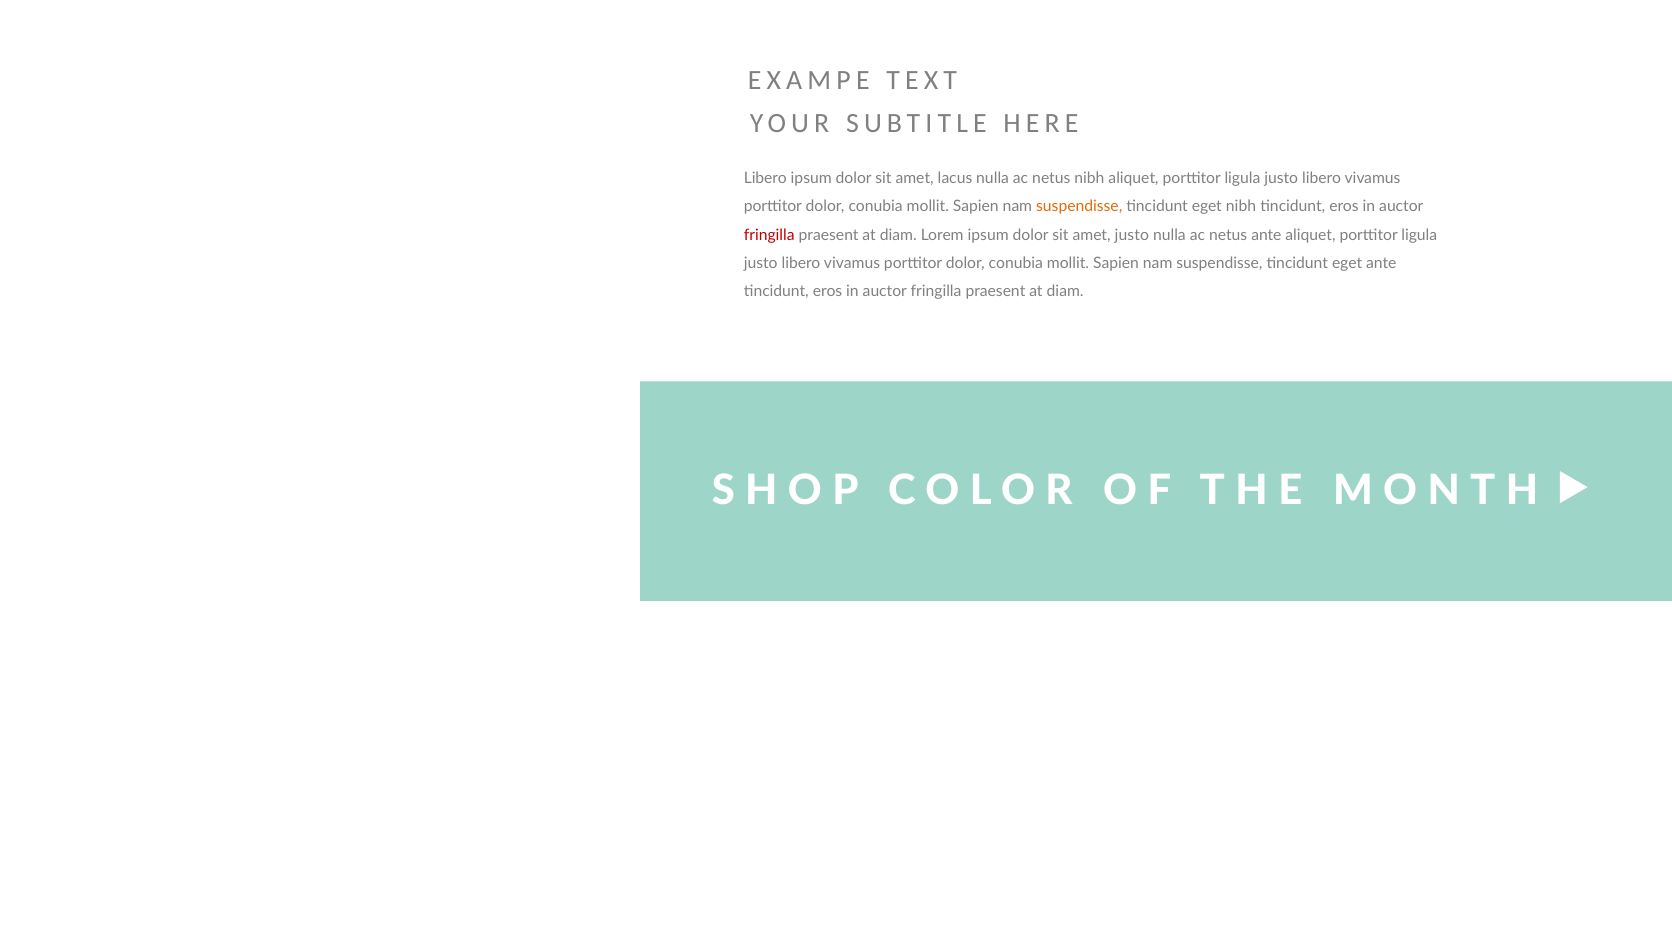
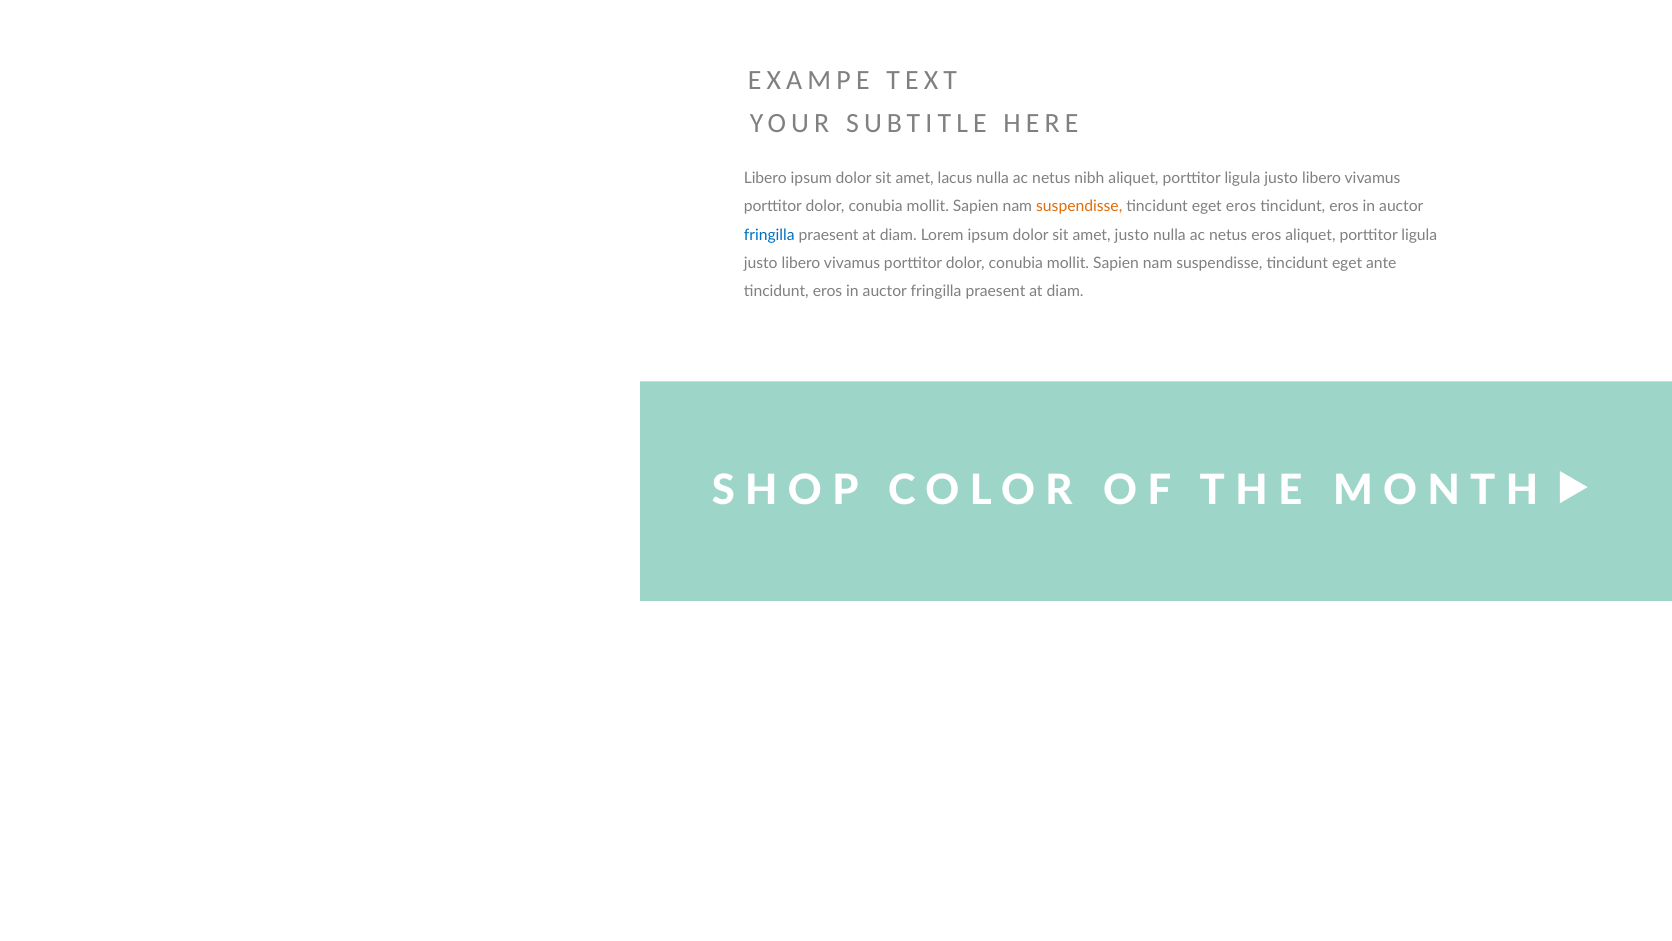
eget nibh: nibh -> eros (1241, 207)
fringilla colour: red -> blue (769, 235)
netus ante: ante -> eros (1266, 235)
